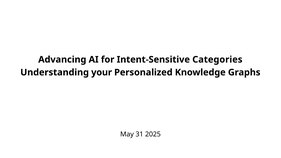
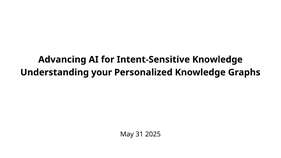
Intent-Sensitive Categories: Categories -> Knowledge (217, 60)
